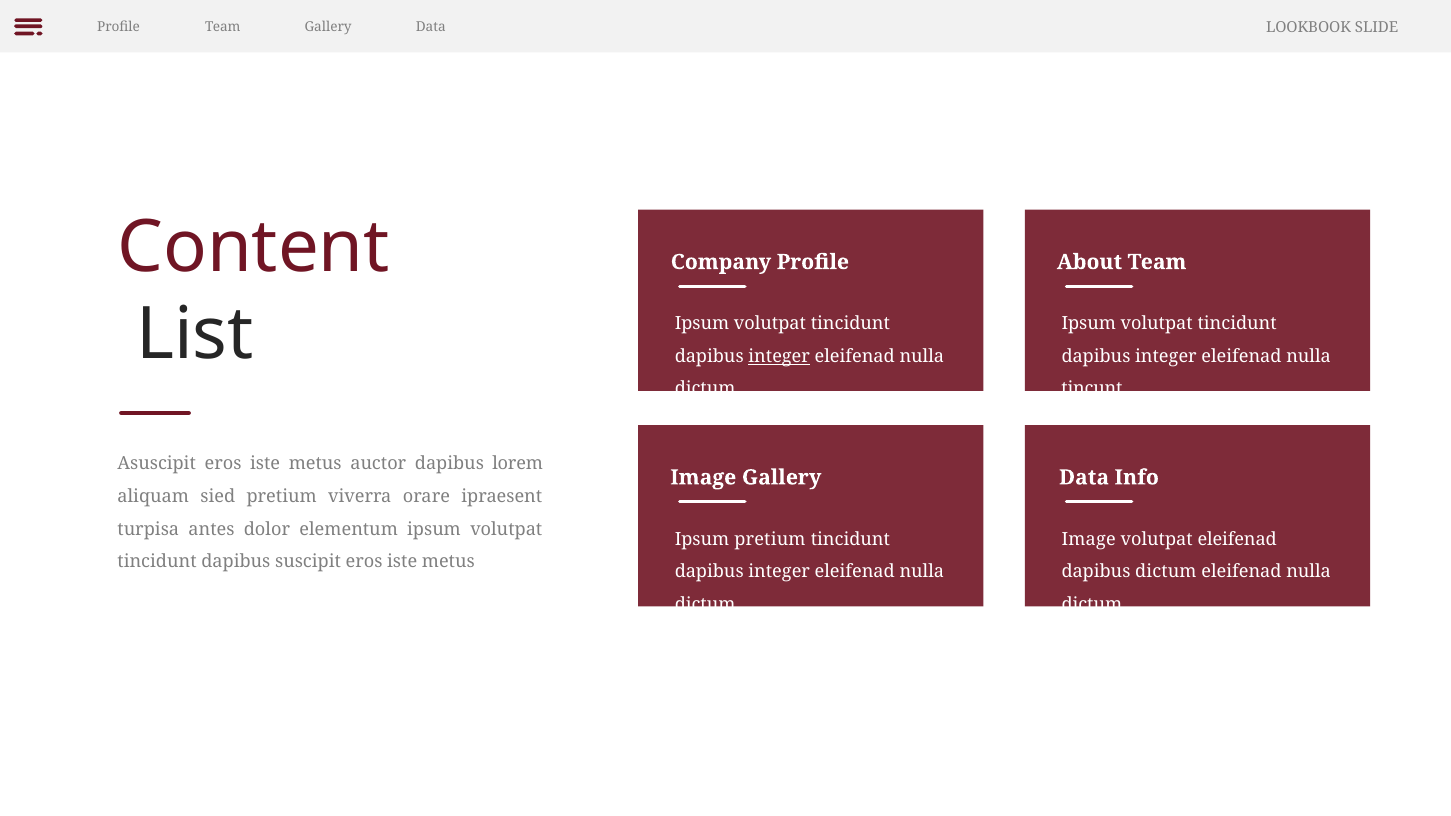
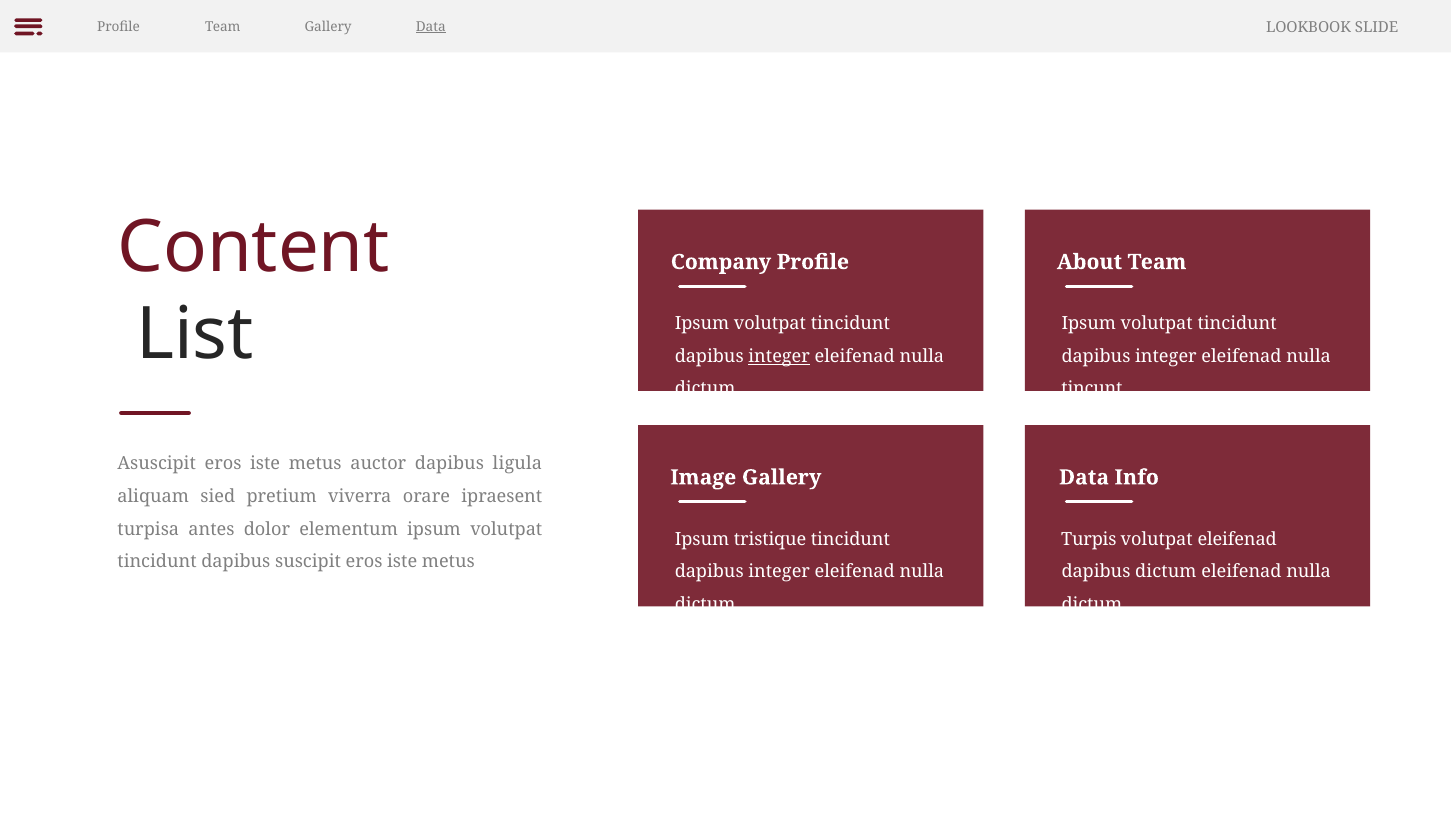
Data underline: none -> present (431, 27)
lorem: lorem -> ligula (517, 464)
Ipsum pretium: pretium -> tristique (770, 539)
Image: Image -> Turpis (1089, 539)
